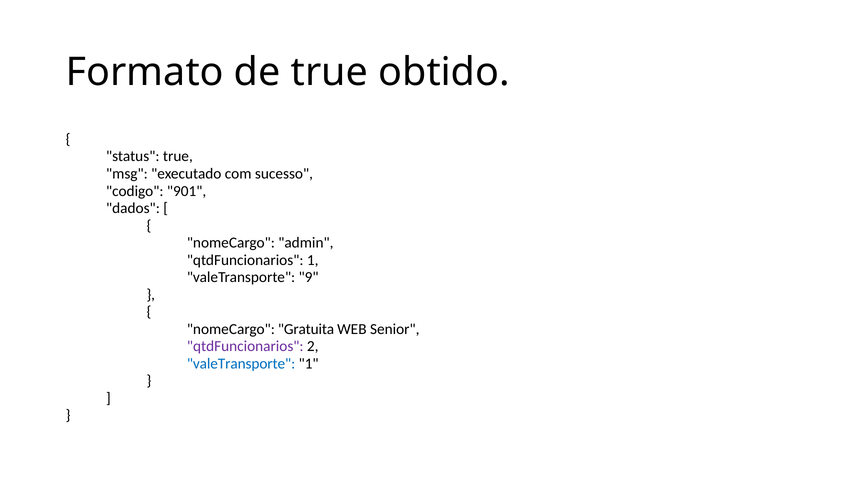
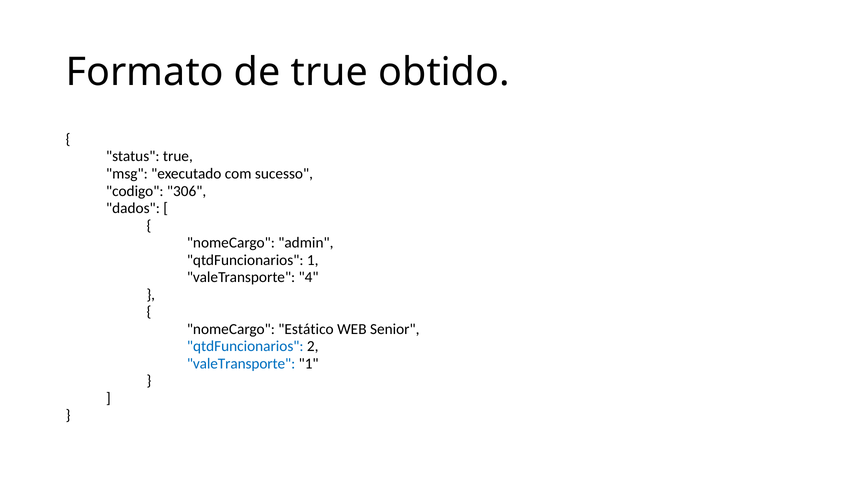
901: 901 -> 306 (187, 191)
9: 9 -> 4 (309, 277)
Gratuita: Gratuita -> Estático (306, 329)
qtdFuncionarios colour: purple -> blue (245, 346)
